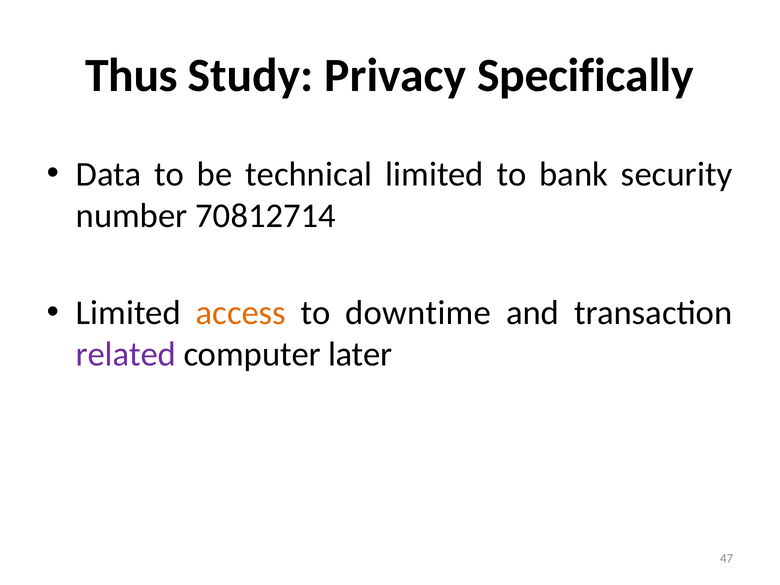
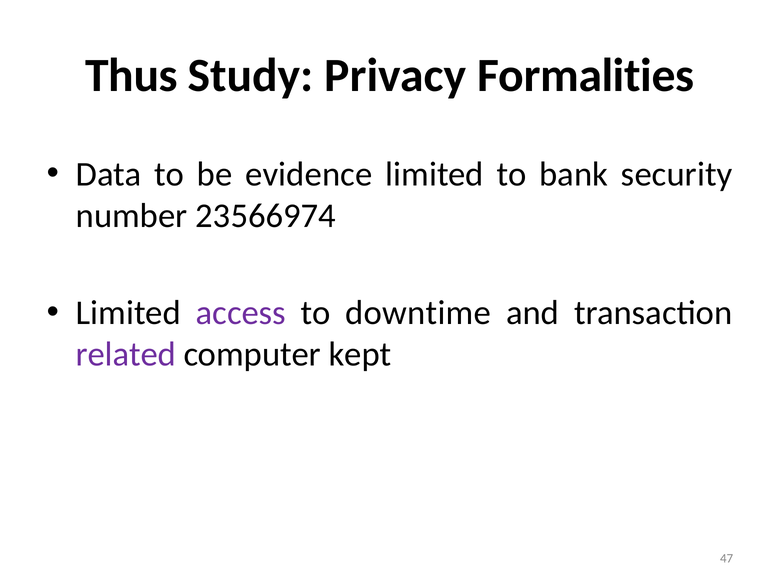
Specifically: Specifically -> Formalities (586, 76)
technical: technical -> evidence (309, 174)
70812714: 70812714 -> 23566974 (266, 216)
access colour: orange -> purple (241, 313)
later: later -> kept (360, 354)
